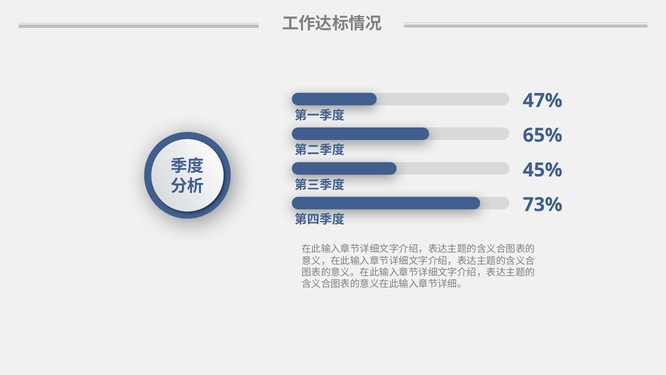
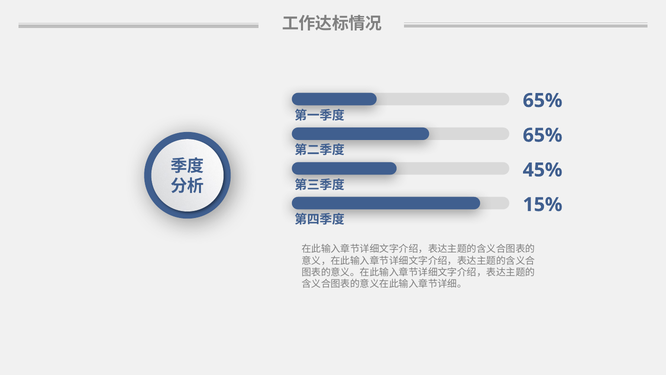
47%: 47% -> 65% (543, 100)
73%: 73% -> 15% (543, 204)
